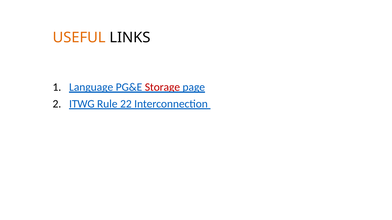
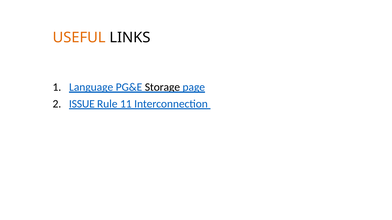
Storage colour: red -> black (162, 87)
ITWG: ITWG -> ISSUE (82, 104)
22: 22 -> 11 (126, 104)
